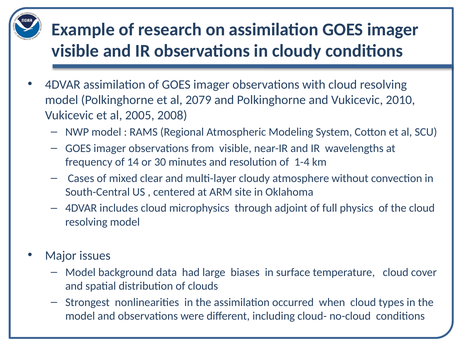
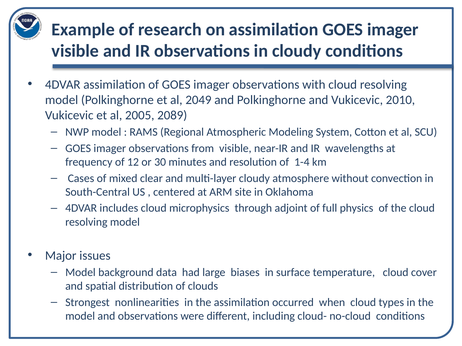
2079: 2079 -> 2049 (198, 100)
2008: 2008 -> 2089 (172, 115)
14: 14 -> 12 (133, 162)
